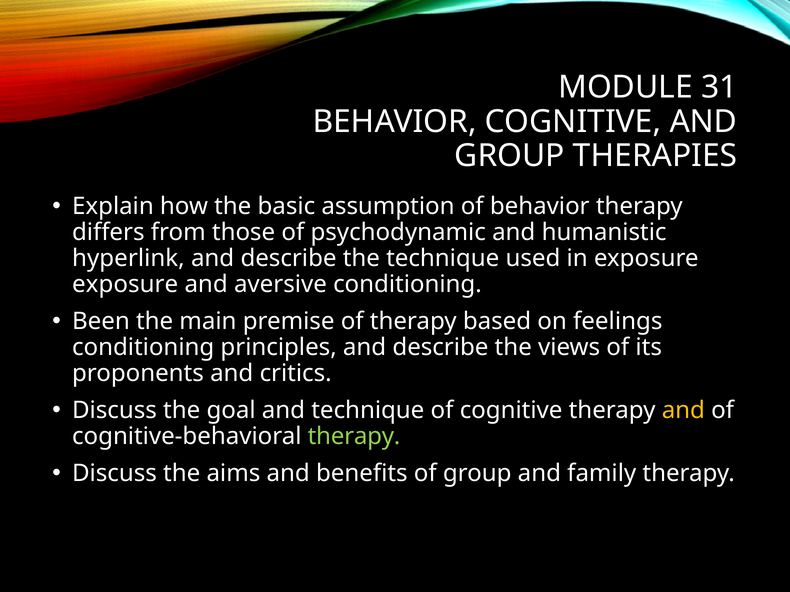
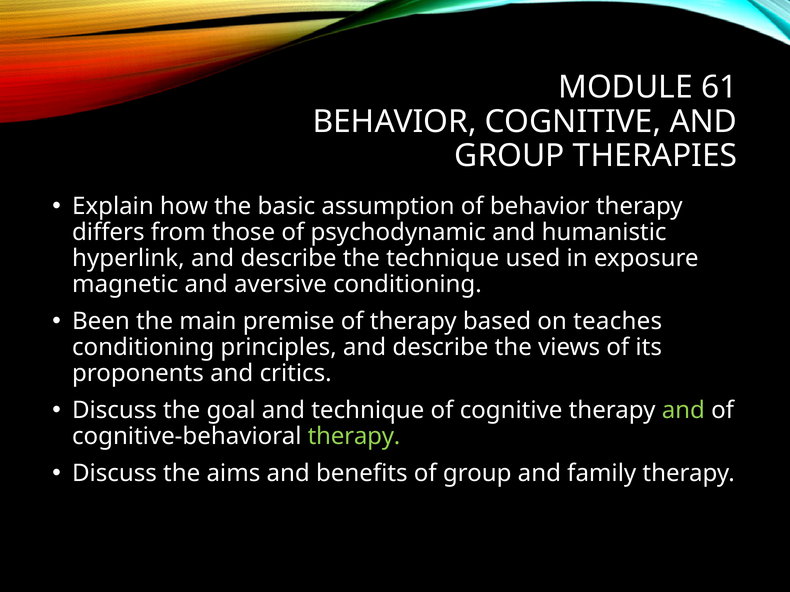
31: 31 -> 61 (719, 87)
exposure: exposure -> magnetic (125, 285)
feelings: feelings -> teaches (618, 322)
and colour: yellow -> light green (683, 411)
